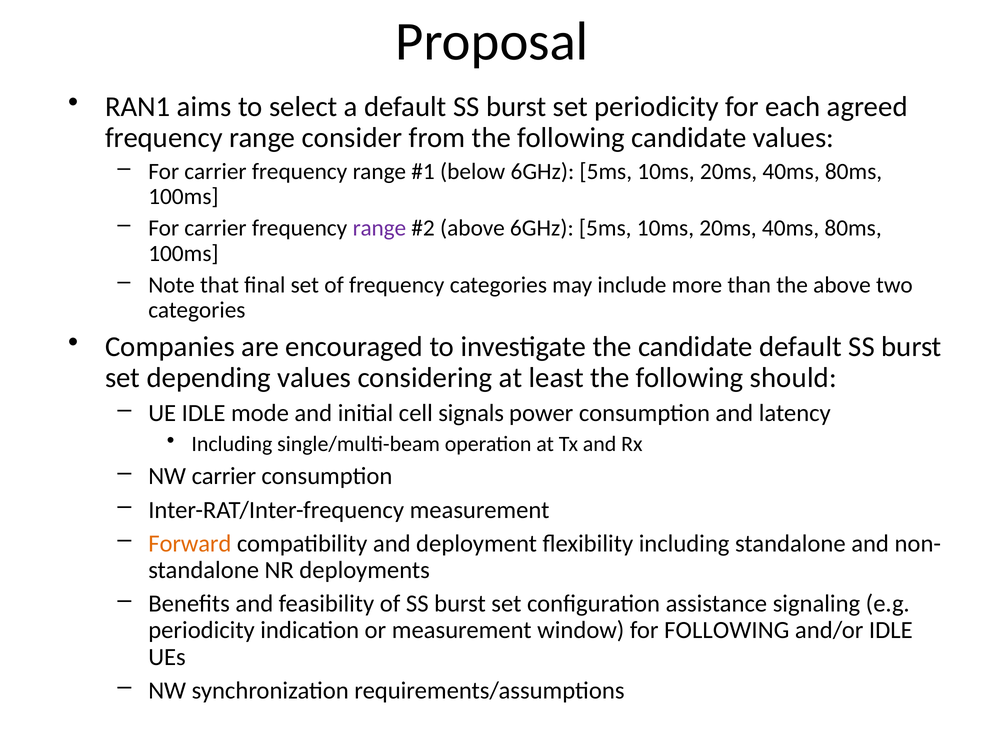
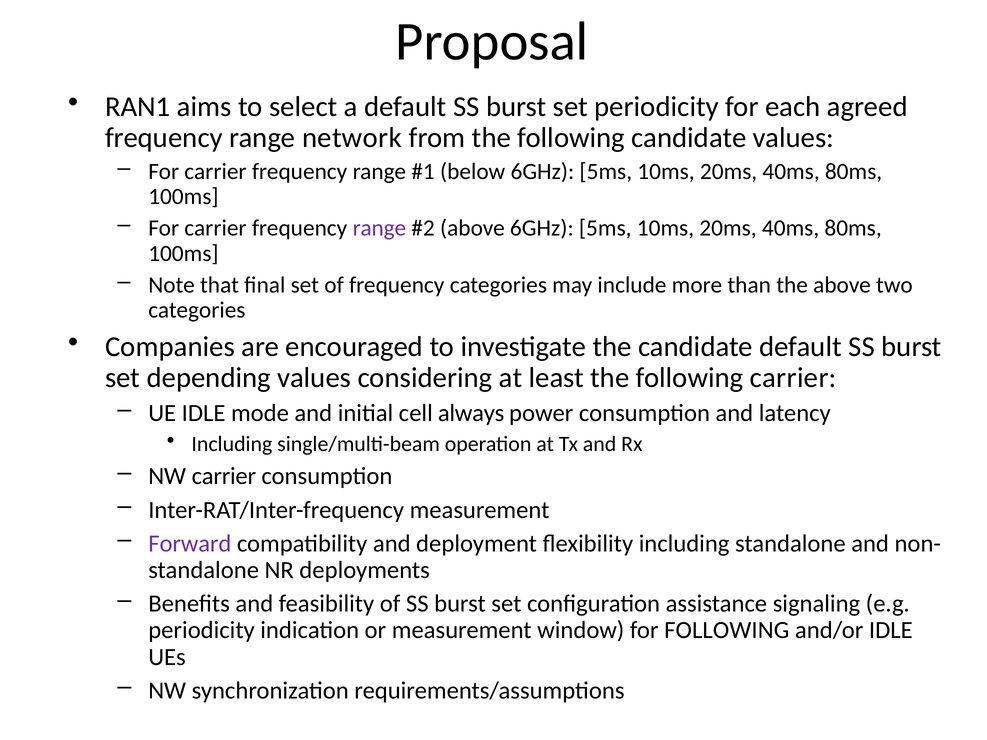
consider: consider -> network (352, 138)
following should: should -> carrier (793, 378)
signals: signals -> always (471, 413)
Forward colour: orange -> purple (190, 544)
